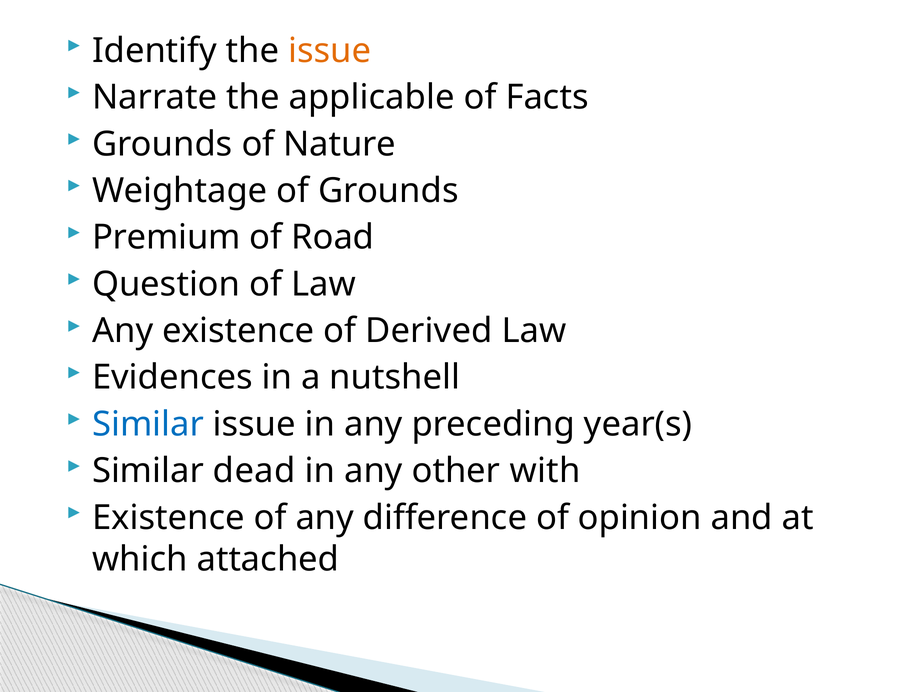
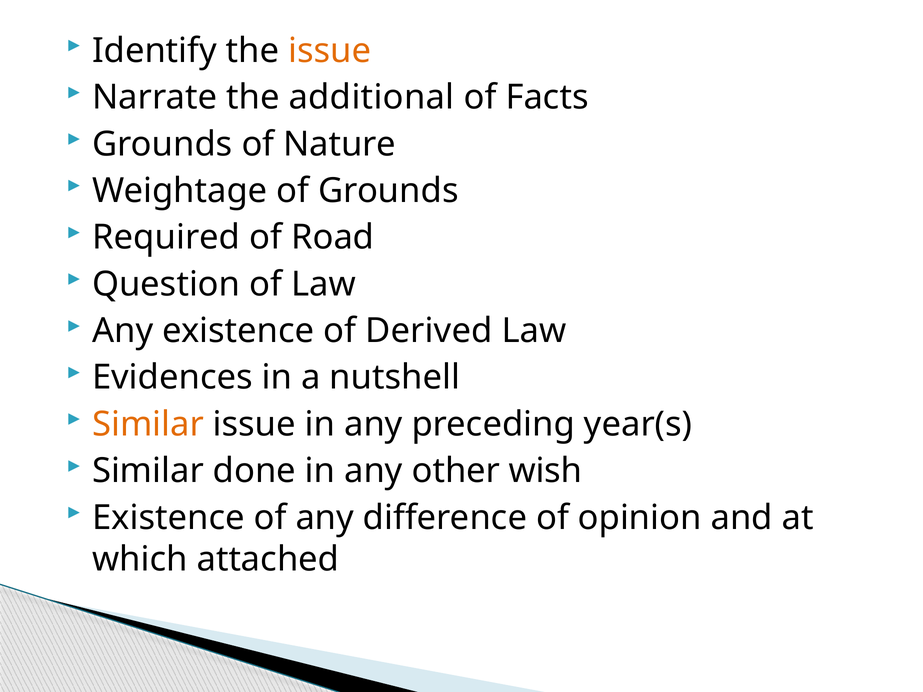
applicable: applicable -> additional (372, 98)
Premium: Premium -> Required (166, 238)
Similar colour: blue -> orange (148, 424)
dead: dead -> done (254, 471)
with: with -> wish (545, 471)
